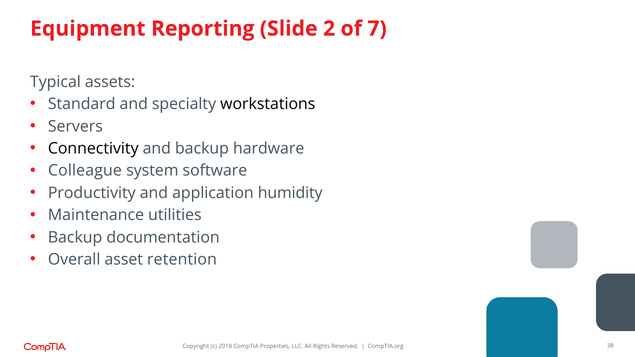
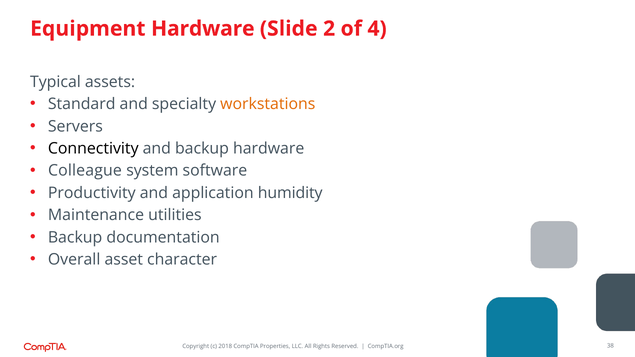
Equipment Reporting: Reporting -> Hardware (203, 29)
7: 7 -> 4 (377, 29)
workstations colour: black -> orange (268, 104)
retention: retention -> character (182, 260)
